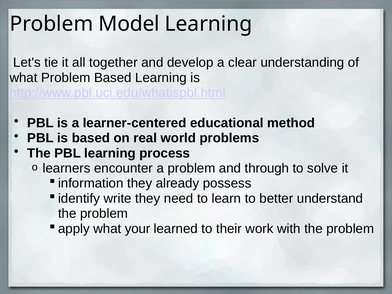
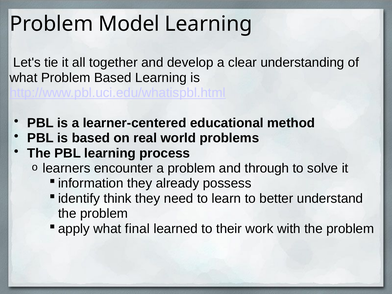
write: write -> think (118, 198)
your: your -> final (137, 229)
